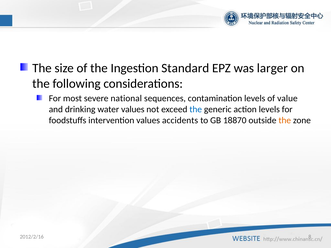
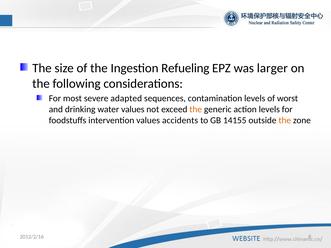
Standard: Standard -> Refueling (185, 68)
national: national -> adapted (126, 98)
value: value -> worst (288, 98)
the colour: blue -> orange (196, 110)
18870: 18870 -> 14155 (235, 121)
